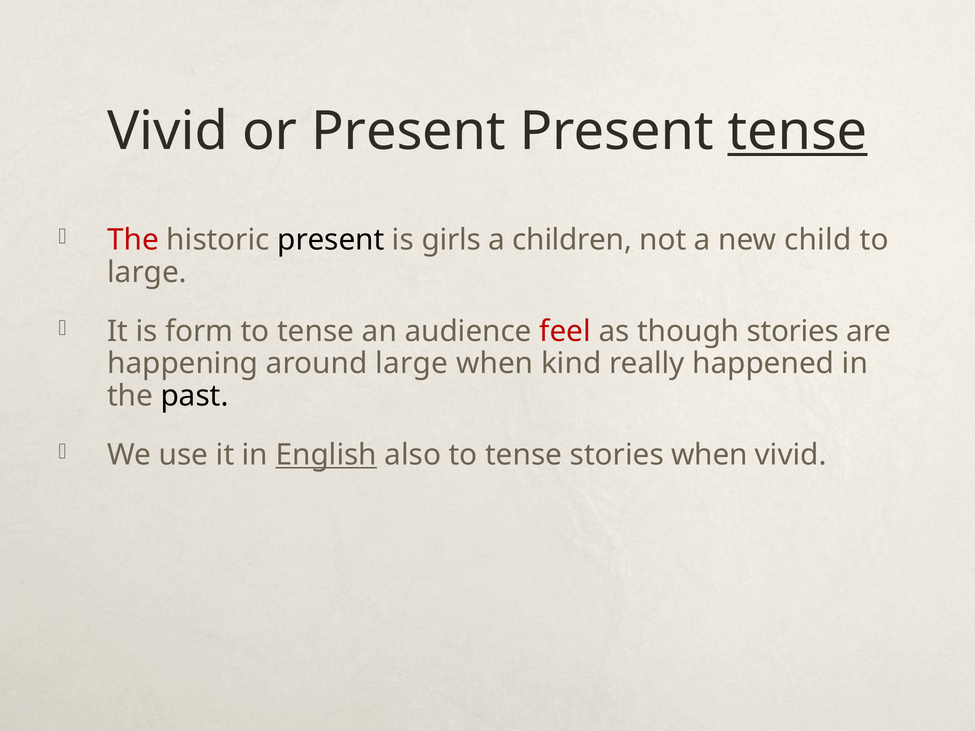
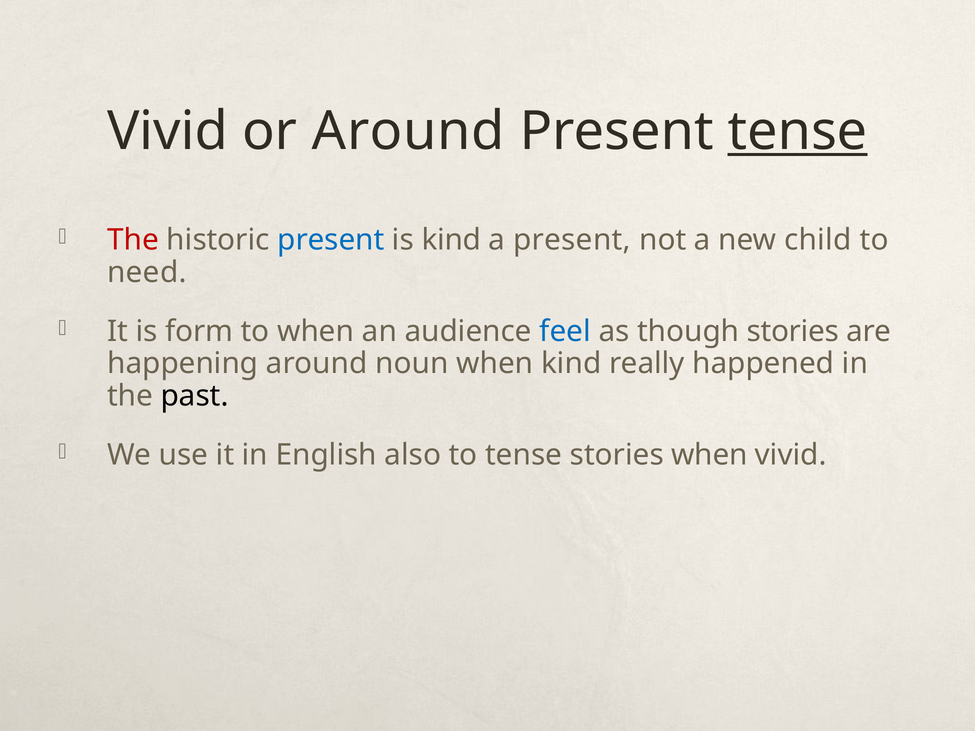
or Present: Present -> Around (408, 131)
present colour: black -> blue (331, 240)
is girls: girls -> kind (451, 240)
a children: children -> present (572, 240)
large: large -> need (147, 272)
tense: tense -> when (316, 332)
feel colour: red -> blue (565, 332)
around large: large -> noun (412, 364)
English underline: present -> none (326, 455)
